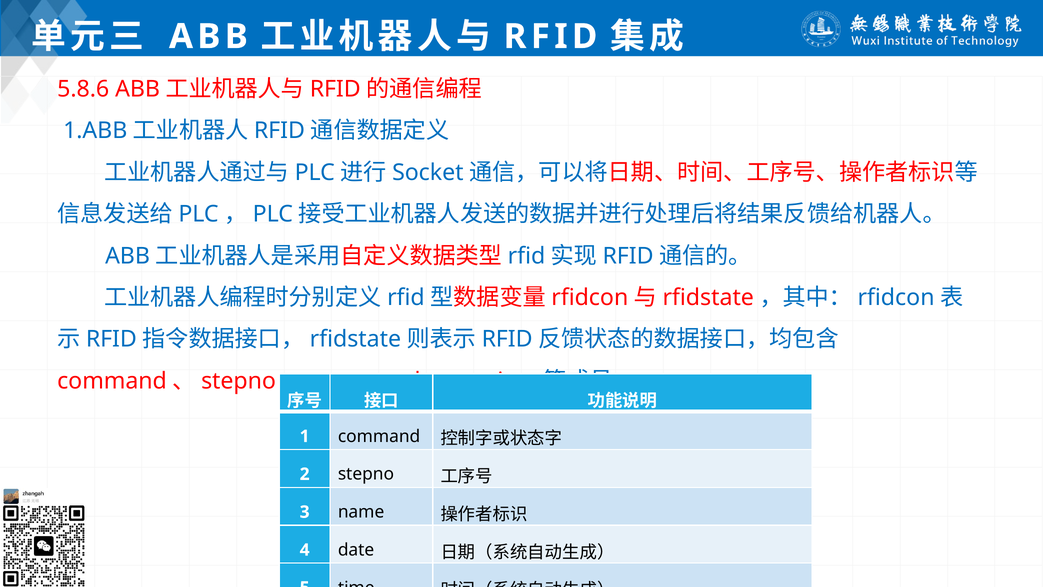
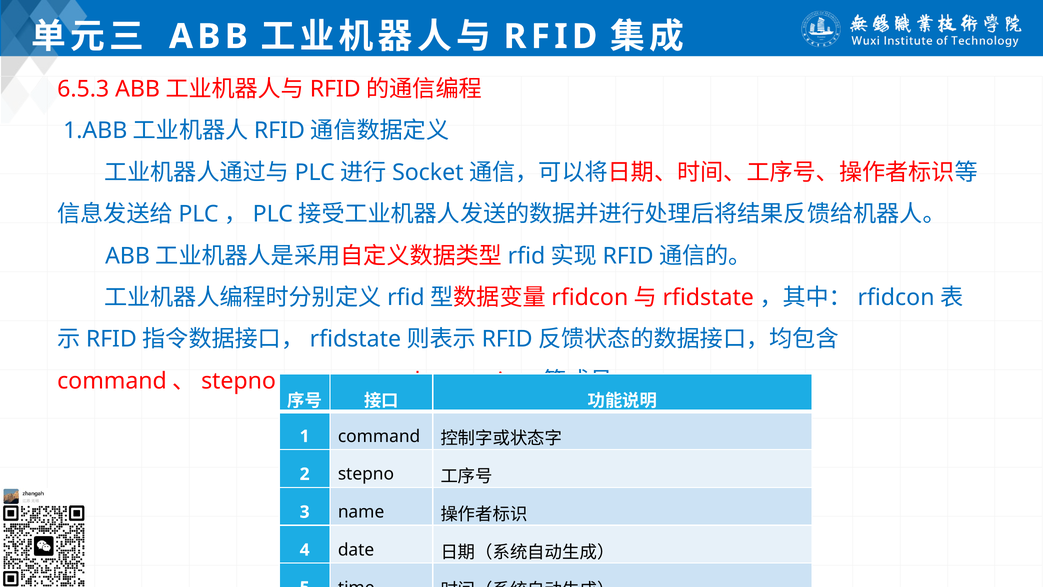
5.8.6: 5.8.6 -> 6.5.3 (83, 89)
